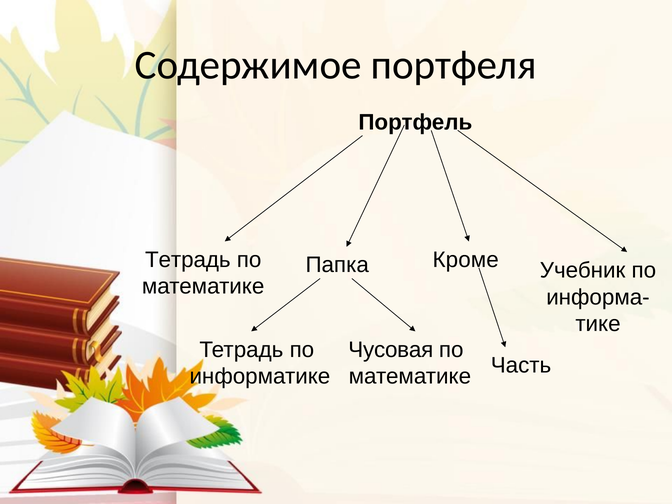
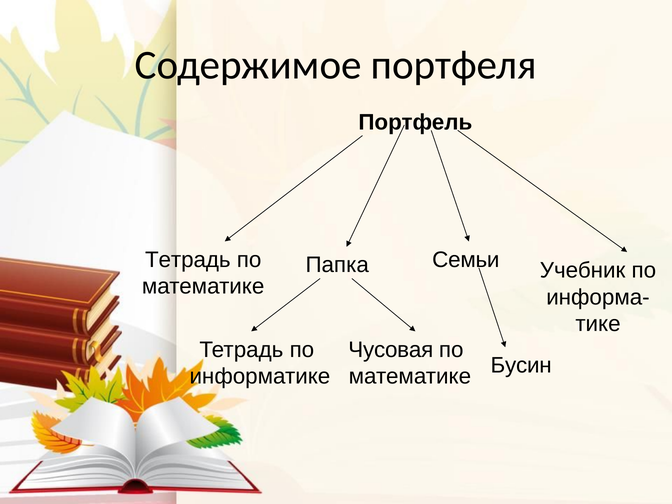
Кроме: Кроме -> Семьи (466, 260)
Часть: Часть -> Бусин (521, 365)
